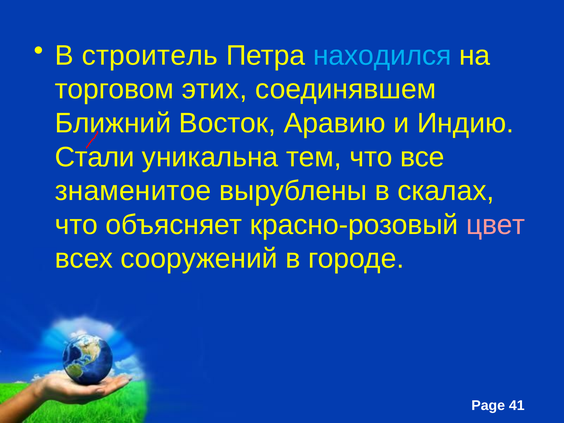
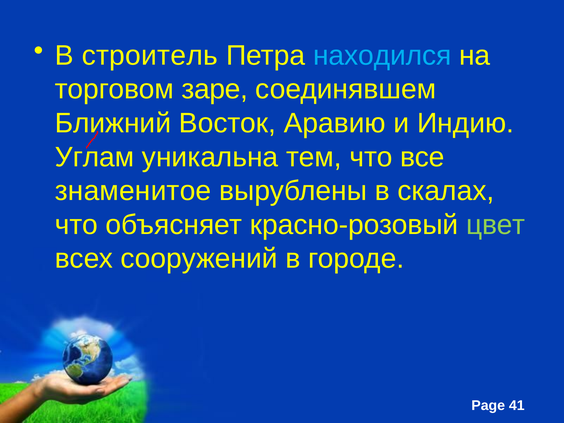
этих: этих -> заре (215, 89)
Стали: Стали -> Углам (95, 157)
цвет colour: pink -> light green (496, 225)
